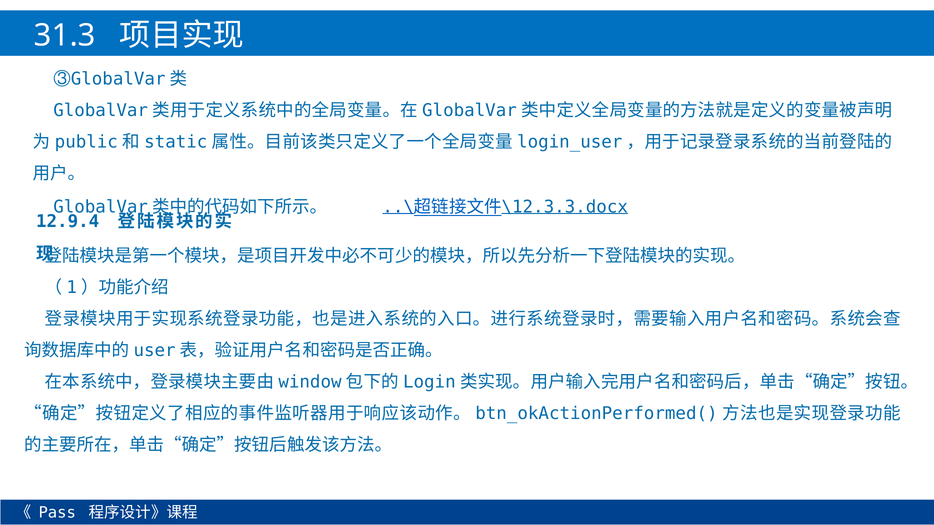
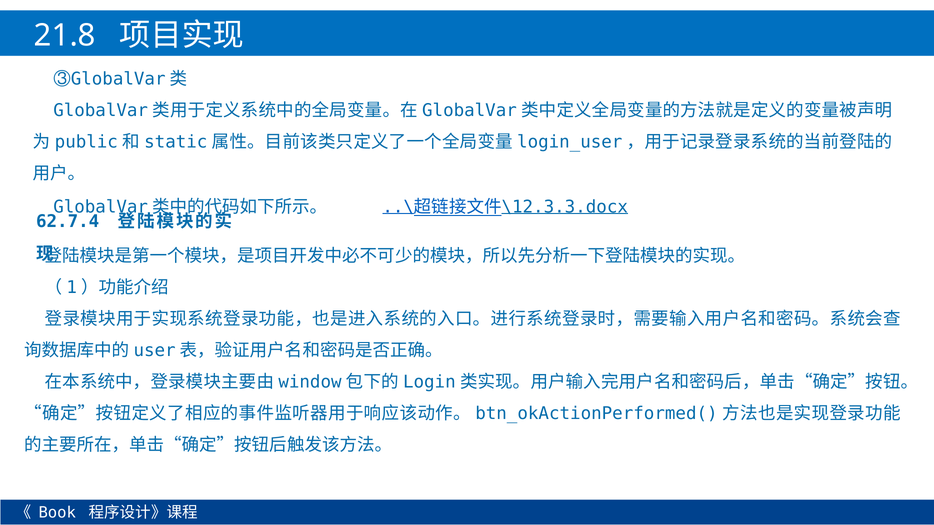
31.3: 31.3 -> 21.8 (65, 35)
12.9.4: 12.9.4 -> 62.7.4 (68, 221)
Pass: Pass -> Book (57, 513)
